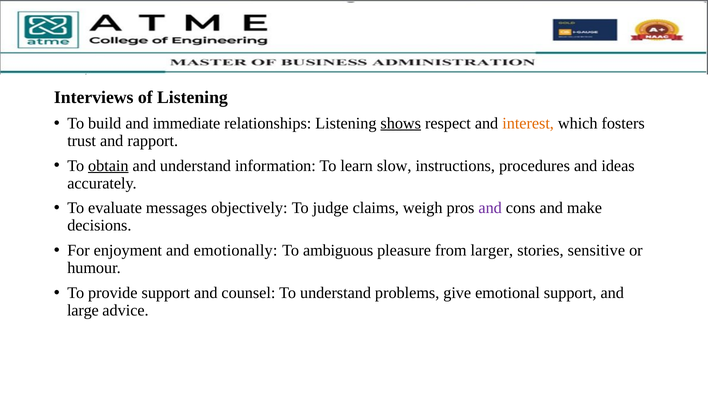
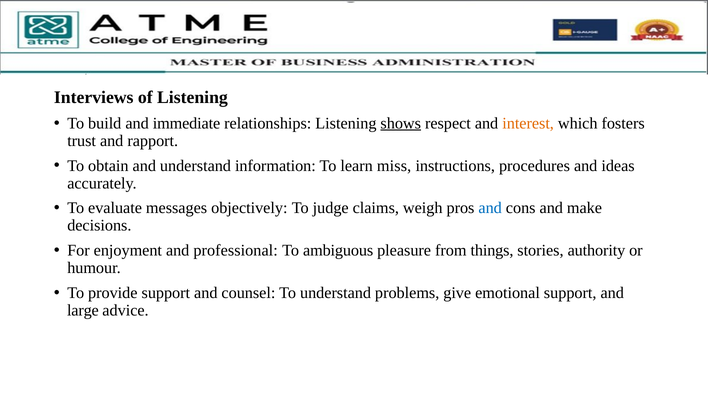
obtain underline: present -> none (108, 166)
slow: slow -> miss (394, 166)
and colour: purple -> blue (490, 208)
emotionally: emotionally -> professional (236, 251)
larger: larger -> things (492, 251)
sensitive: sensitive -> authority (596, 251)
